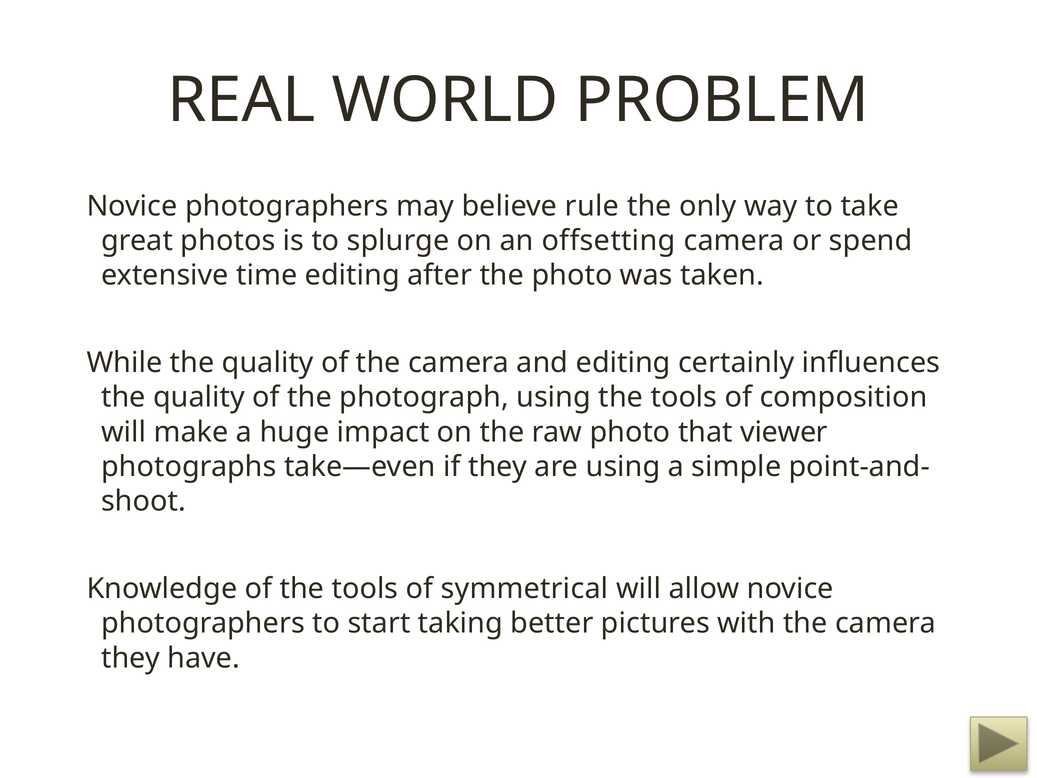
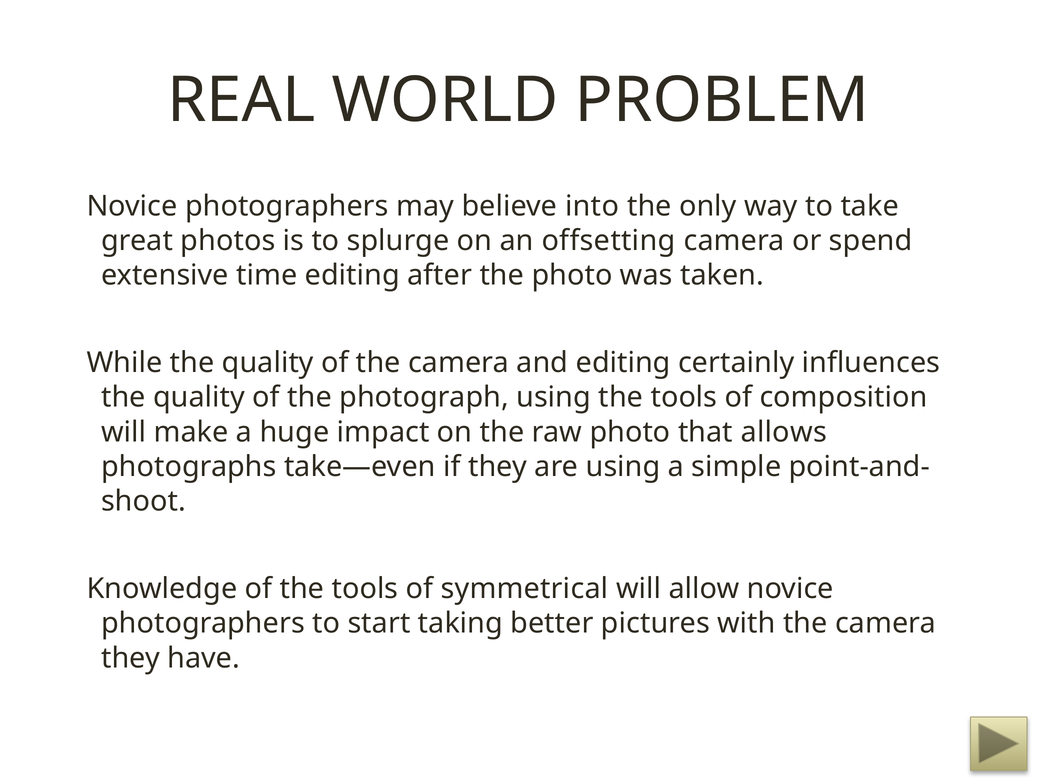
rule: rule -> into (592, 206)
viewer: viewer -> allows (784, 432)
